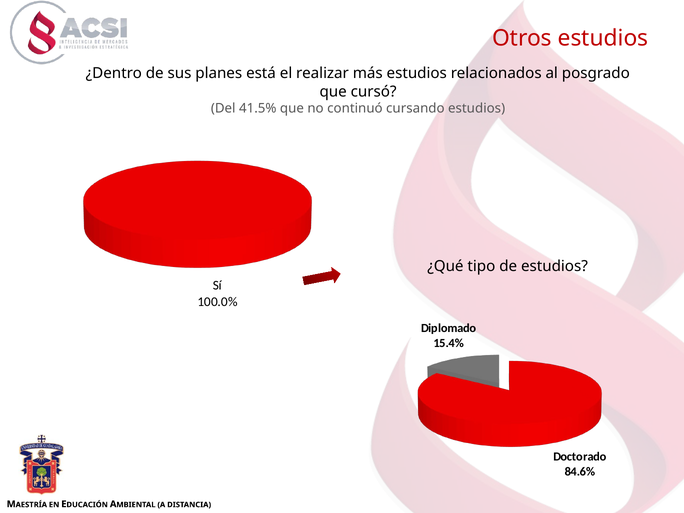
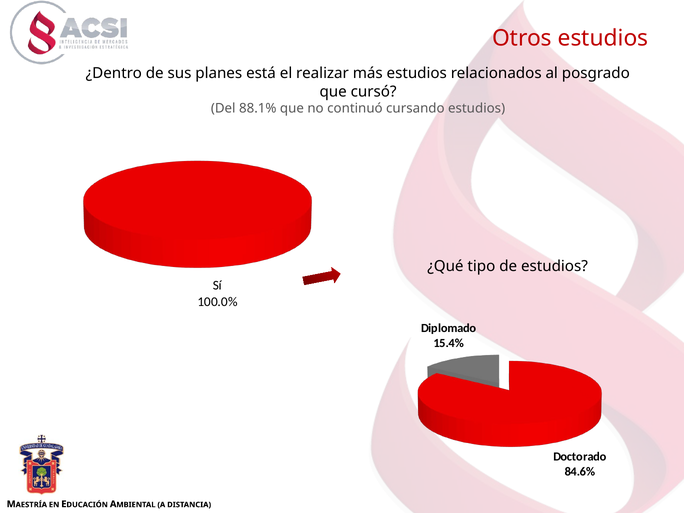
41.5%: 41.5% -> 88.1% (258, 108)
